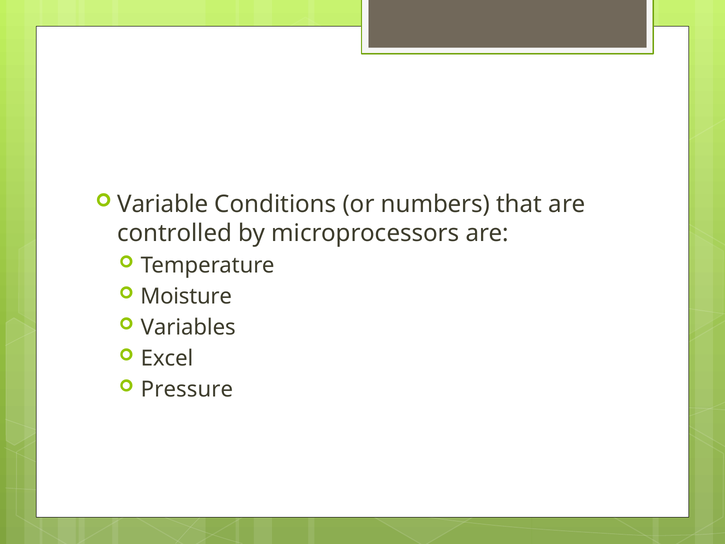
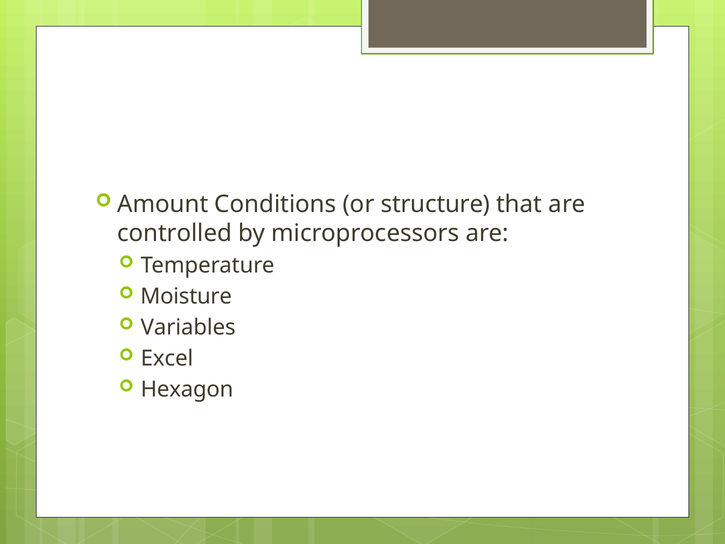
Variable: Variable -> Amount (163, 204)
numbers: numbers -> structure (436, 204)
Pressure: Pressure -> Hexagon (187, 389)
